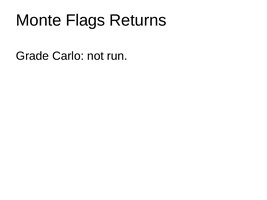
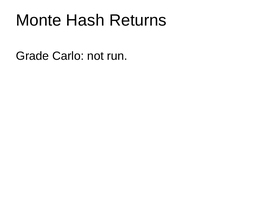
Flags: Flags -> Hash (85, 20)
